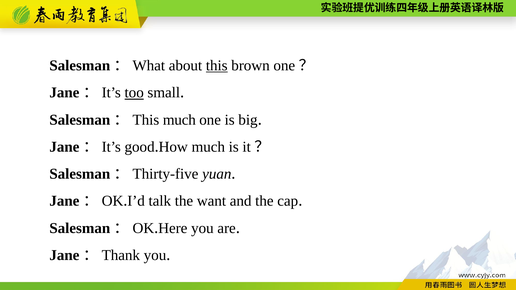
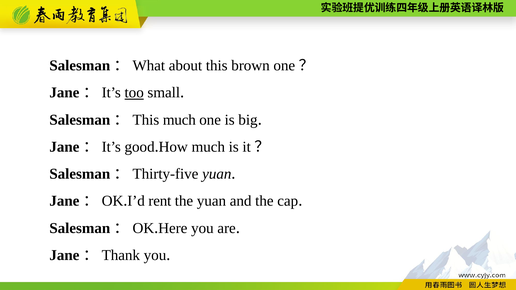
this underline: present -> none (217, 66)
talk: talk -> rent (160, 201)
the want: want -> yuan (211, 201)
